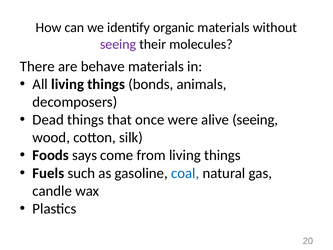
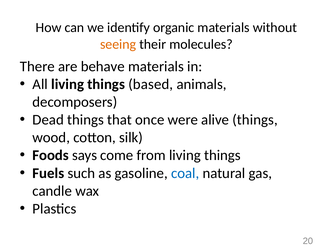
seeing colour: purple -> orange (118, 44)
bonds: bonds -> based (151, 84)
alive seeing: seeing -> things (255, 120)
